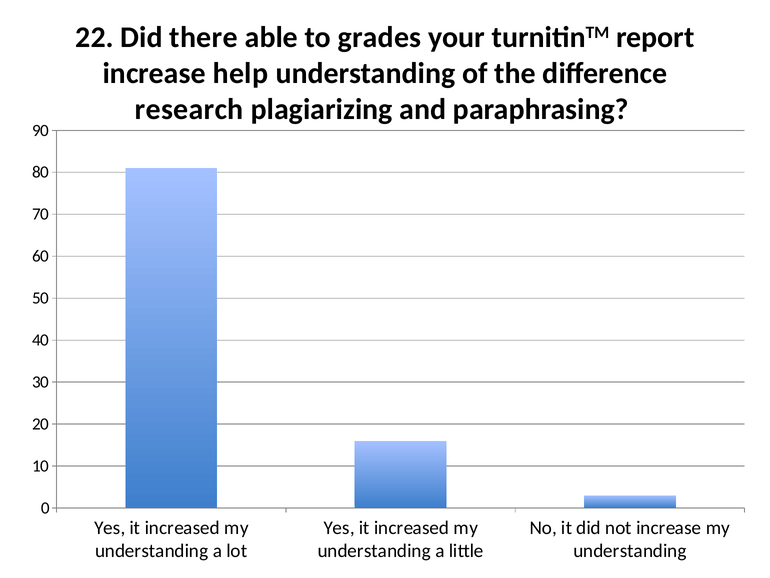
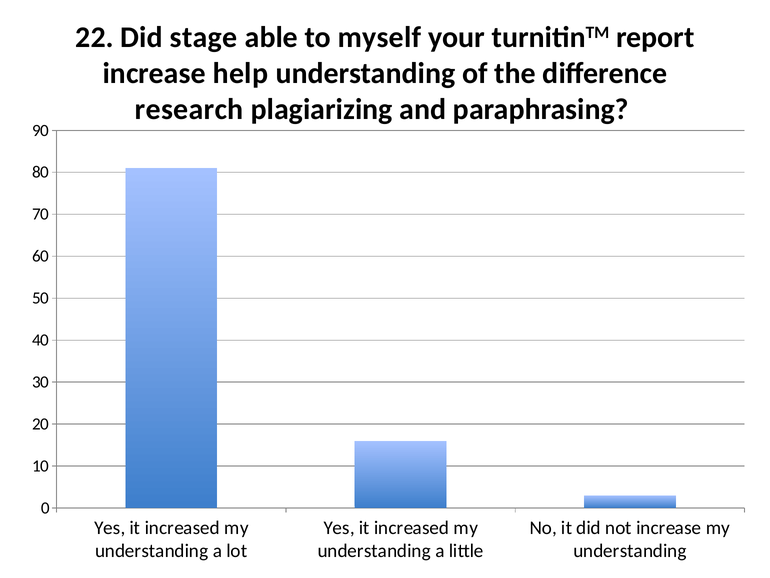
there: there -> stage (204, 37)
grades: grades -> myself (380, 37)
